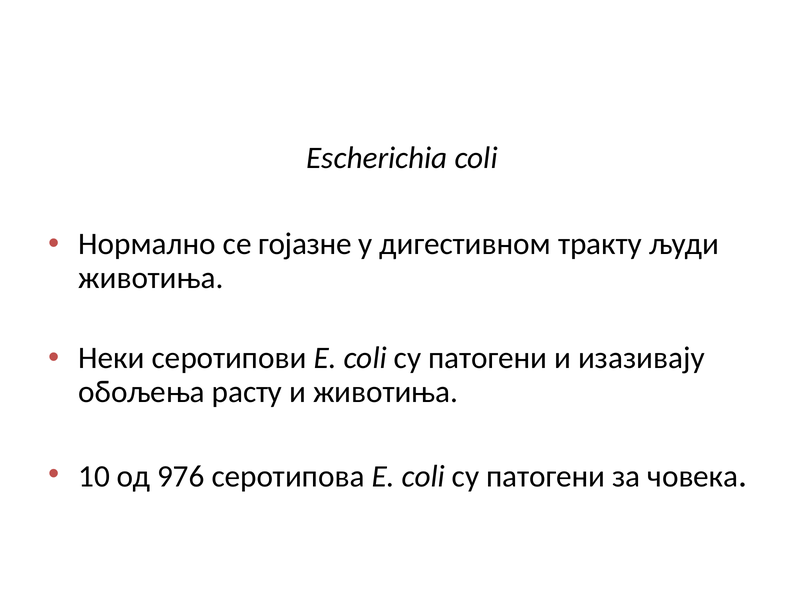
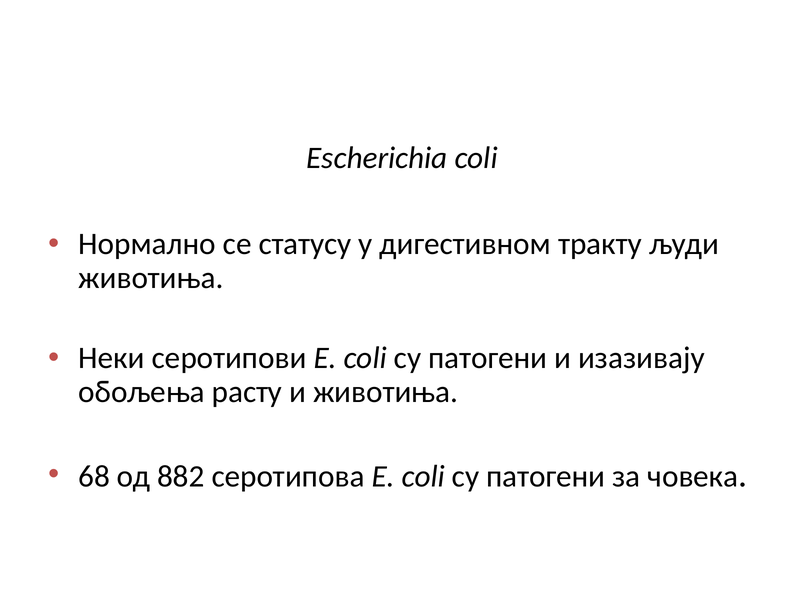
гојазне: гојазне -> статусу (305, 244)
10: 10 -> 68 (94, 477)
976: 976 -> 882 (181, 477)
